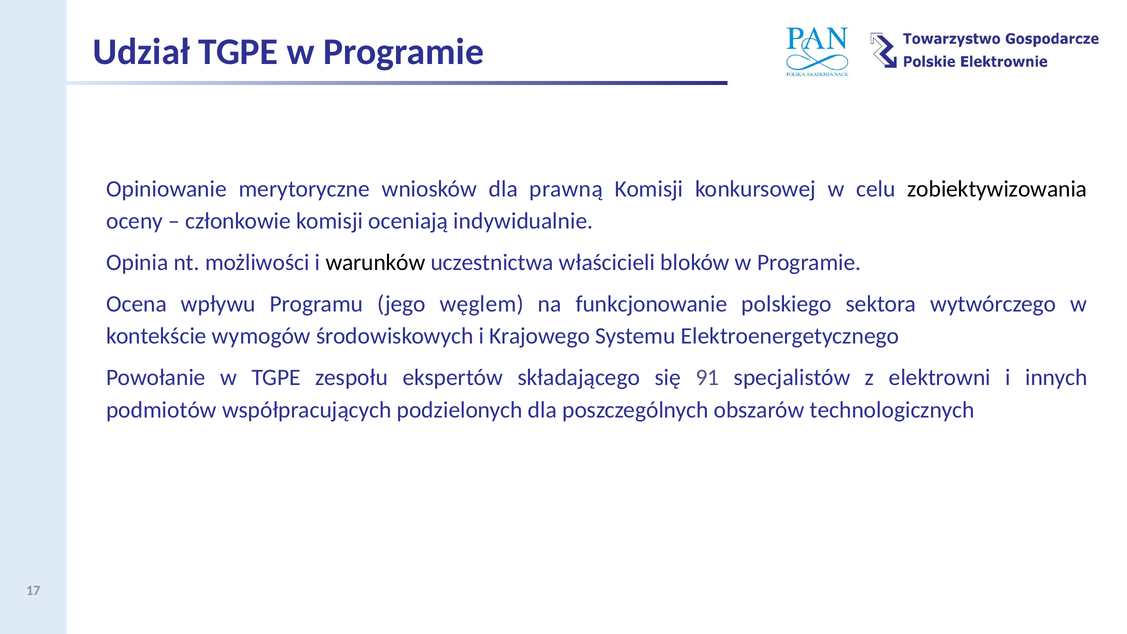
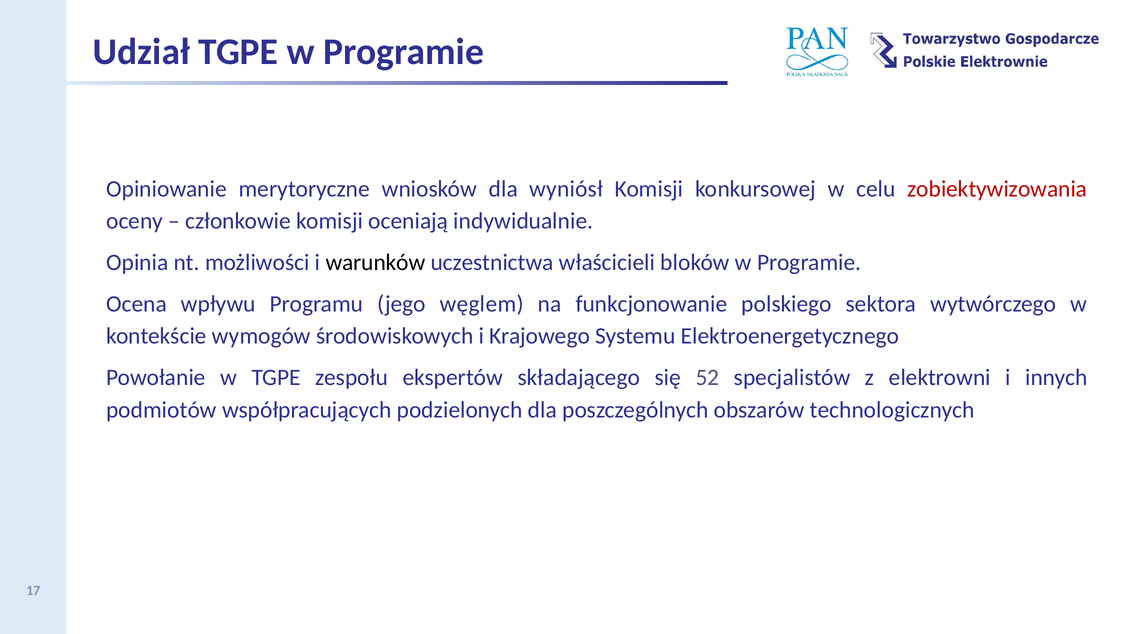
prawną: prawną -> wyniósł (566, 189)
zobiektywizowania colour: black -> red (997, 189)
91: 91 -> 52 (707, 378)
